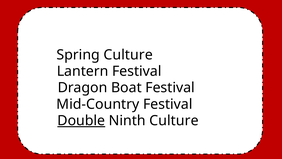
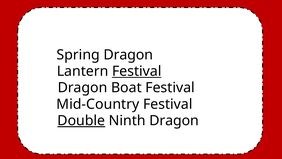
Spring Culture: Culture -> Dragon (128, 55)
Festival underline: none -> present (137, 71)
Ninth Culture: Culture -> Dragon (174, 120)
